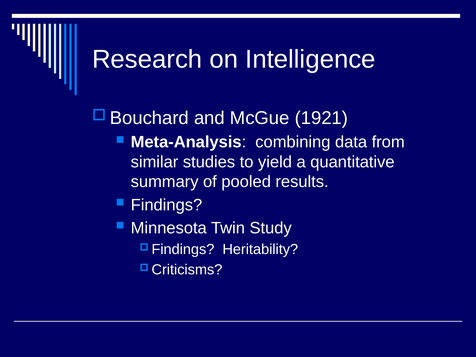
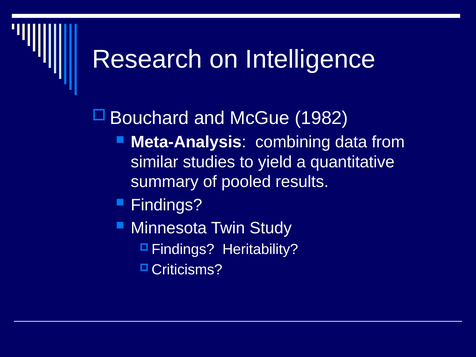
1921: 1921 -> 1982 (321, 118)
